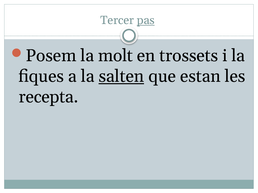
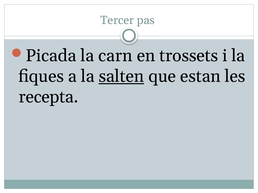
pas underline: present -> none (146, 20)
Posem: Posem -> Picada (51, 56)
molt: molt -> carn (115, 56)
